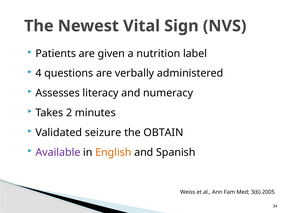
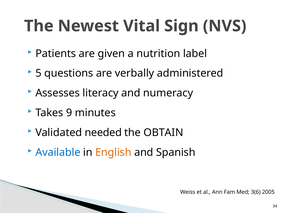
4: 4 -> 5 (39, 73)
2: 2 -> 9 (69, 113)
seizure: seizure -> needed (103, 133)
Available colour: purple -> blue (58, 152)
